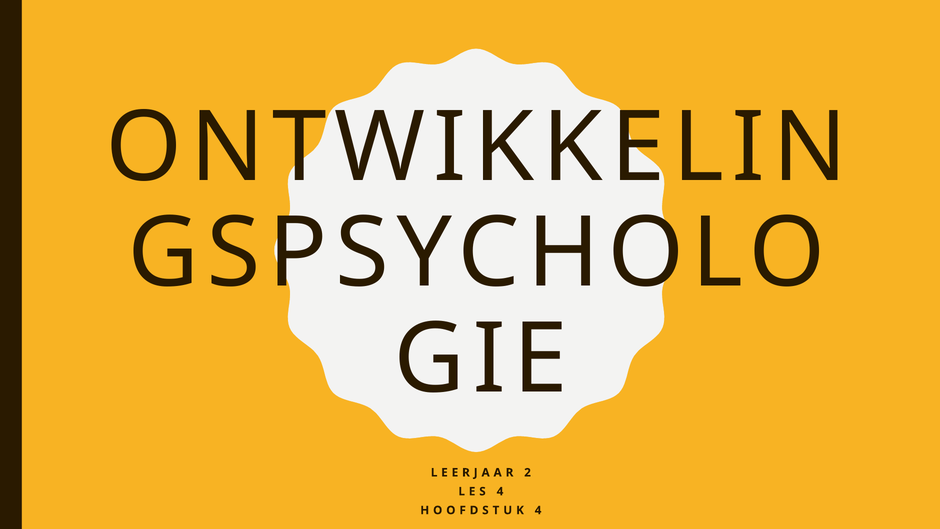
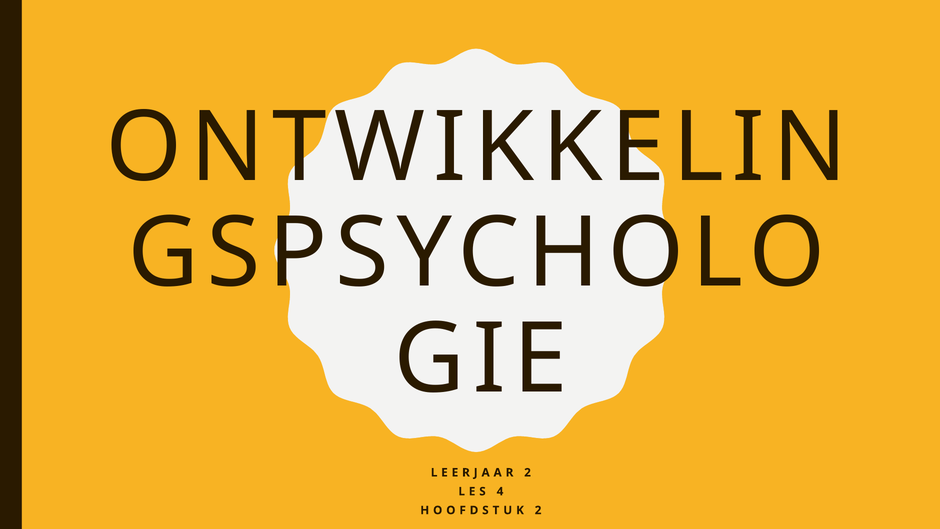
4: 4 -> 2 (538, 510)
